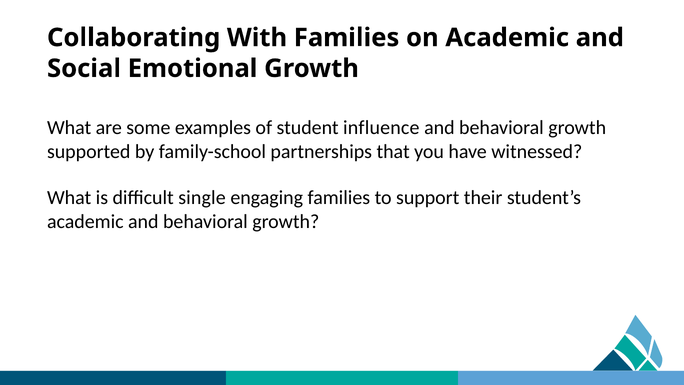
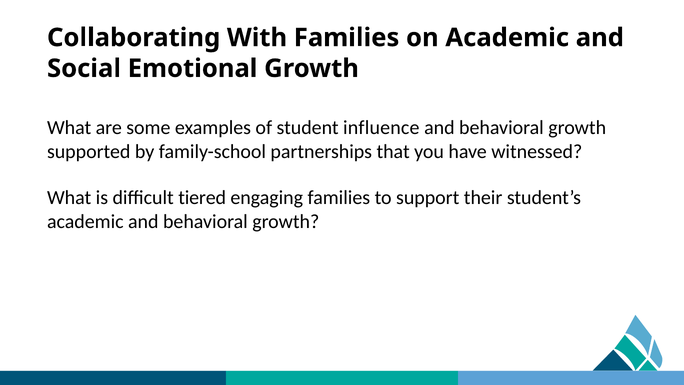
single: single -> tiered (202, 198)
